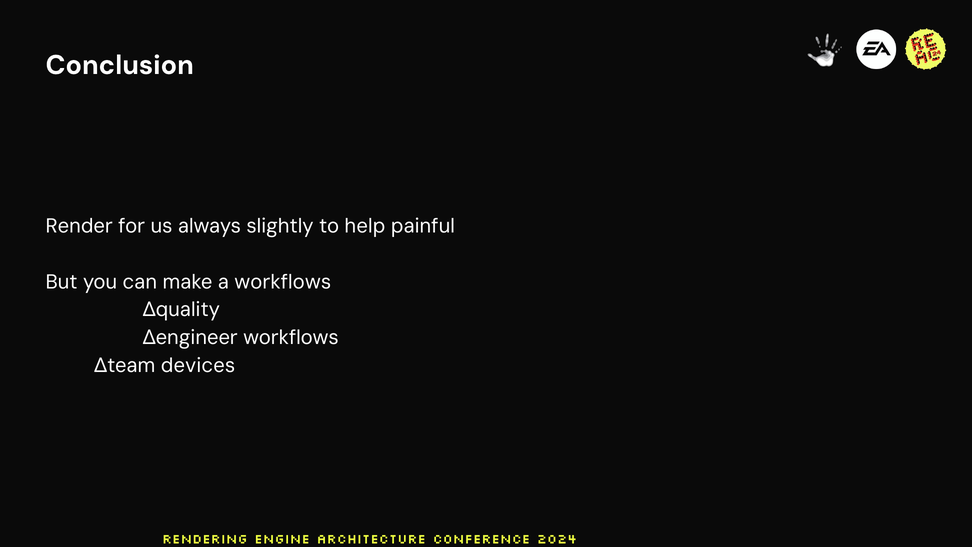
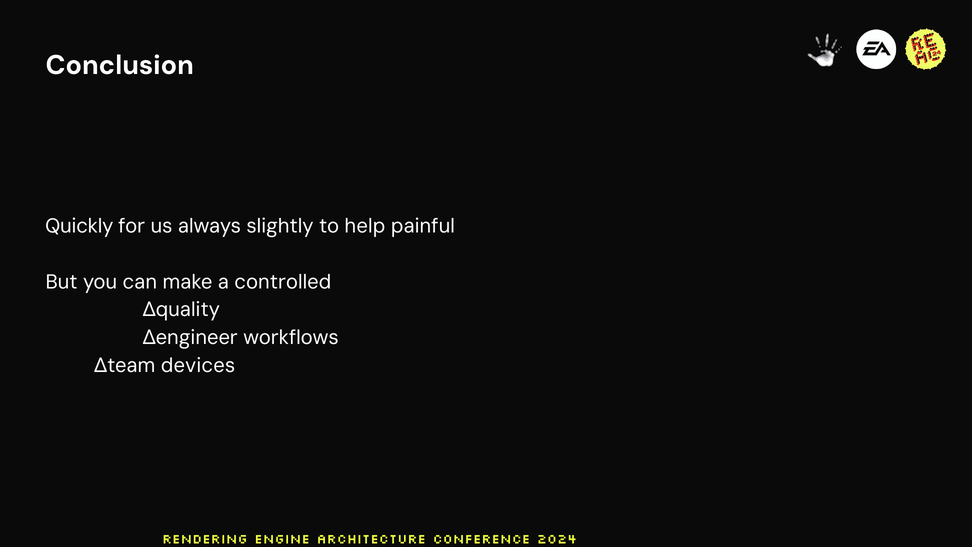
Render: Render -> Quickly (79, 226)
a workflows: workflows -> controlled (283, 282)
